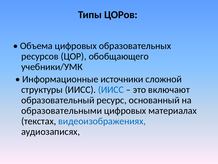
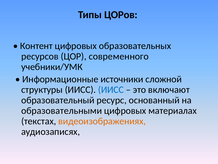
Объема: Объема -> Контент (36, 46)
обобщающего: обобщающего -> современного (119, 56)
видеоизображениях colour: blue -> orange (102, 121)
